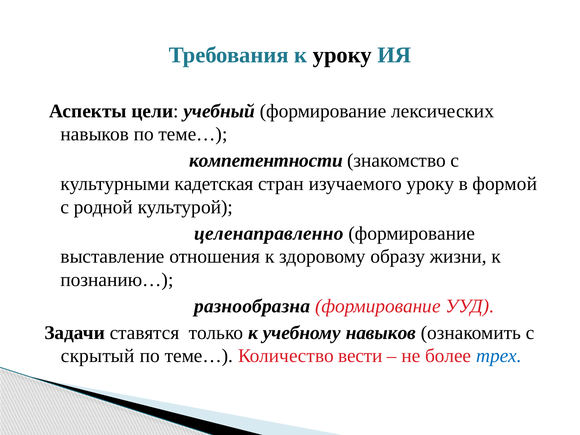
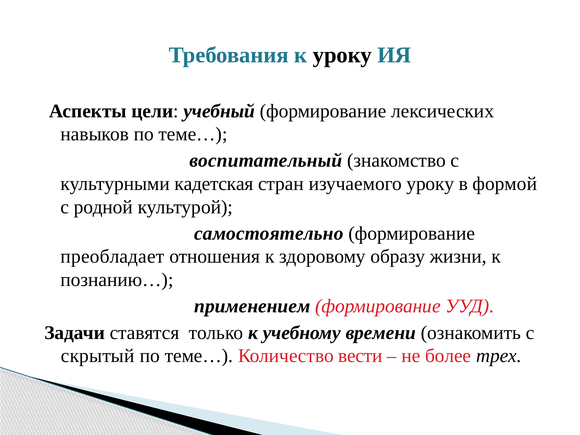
компетентности: компетентности -> воспитательный (266, 161)
целенаправленно: целенаправленно -> самостоятельно (269, 233)
выставление: выставление -> преобладает (112, 257)
разнообразна: разнообразна -> применением (252, 306)
учебному навыков: навыков -> времени (381, 333)
трех colour: blue -> black (499, 356)
